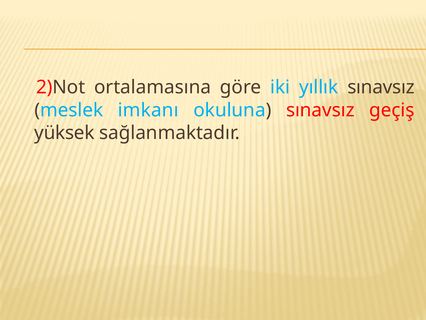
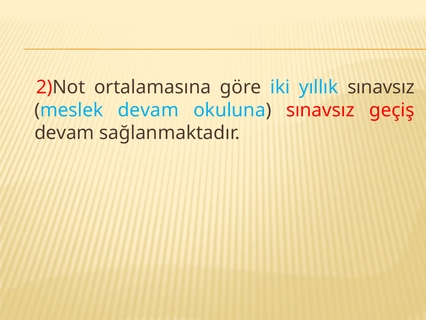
meslek imkanı: imkanı -> devam (148, 110)
yüksek: yüksek -> devam (64, 133)
